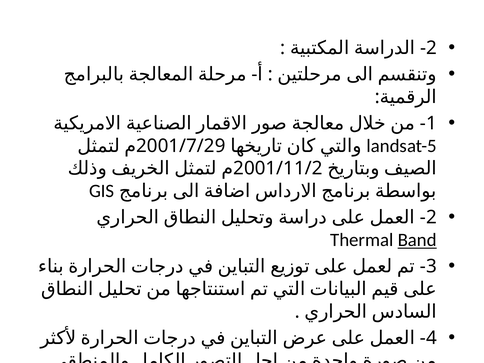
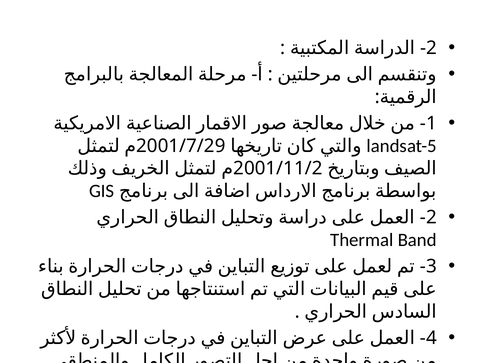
Band underline: present -> none (417, 240)
